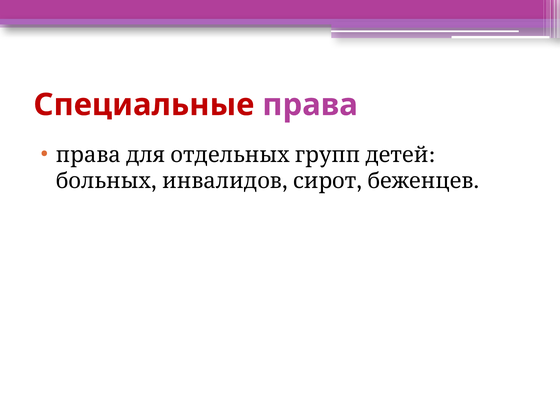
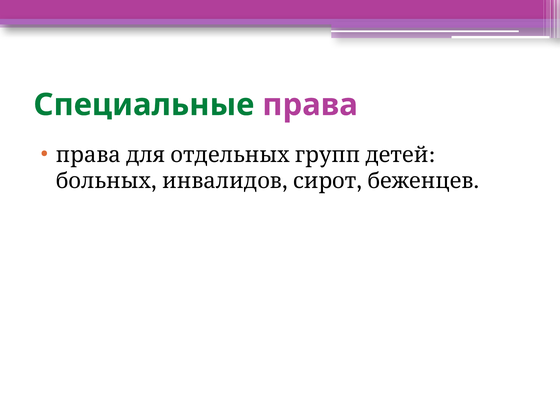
Специальные colour: red -> green (144, 105)
